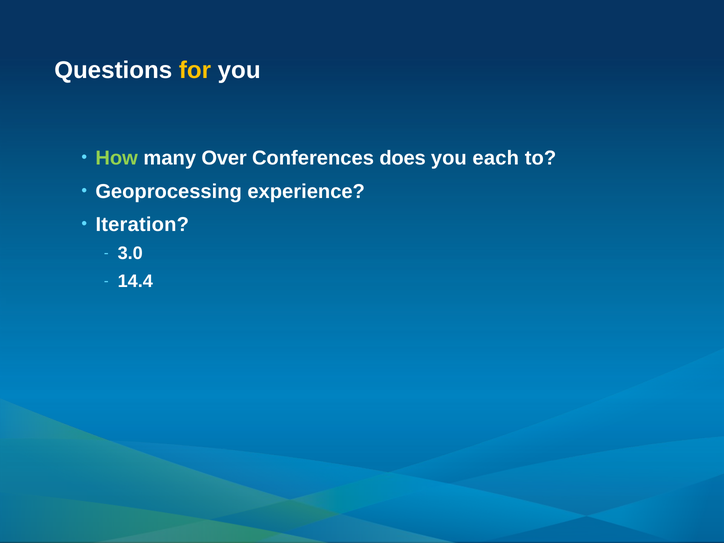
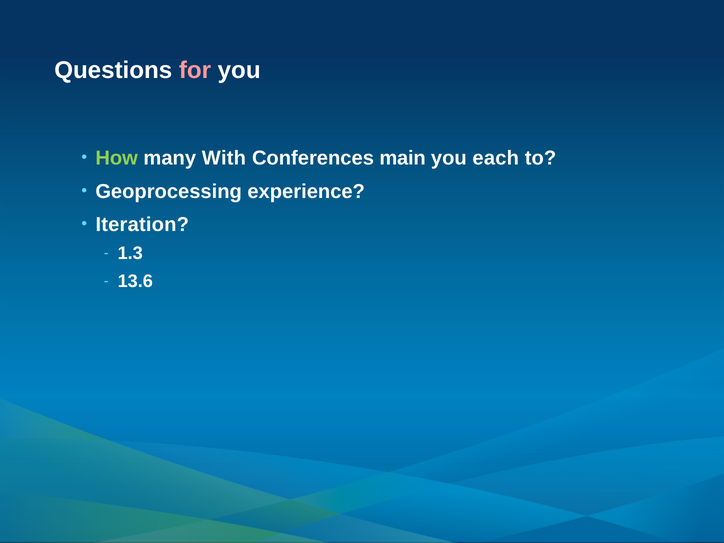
for colour: yellow -> pink (195, 70)
Over: Over -> With (224, 158)
does: does -> main (403, 158)
3.0: 3.0 -> 1.3 (130, 254)
14.4: 14.4 -> 13.6 (135, 281)
